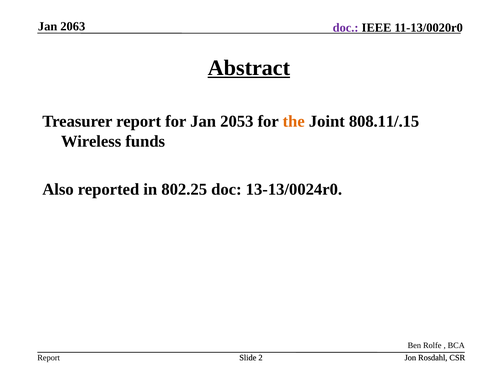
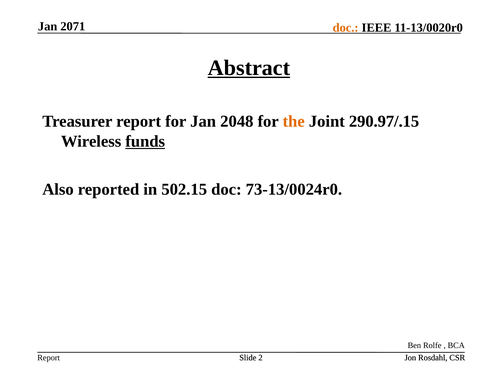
2063: 2063 -> 2071 (73, 26)
doc colour: purple -> orange (346, 28)
2053: 2053 -> 2048 (237, 122)
808.11/.15: 808.11/.15 -> 290.97/.15 (384, 122)
funds underline: none -> present (145, 141)
802.25: 802.25 -> 502.15 (184, 190)
13-13/0024r0: 13-13/0024r0 -> 73-13/0024r0 (294, 190)
